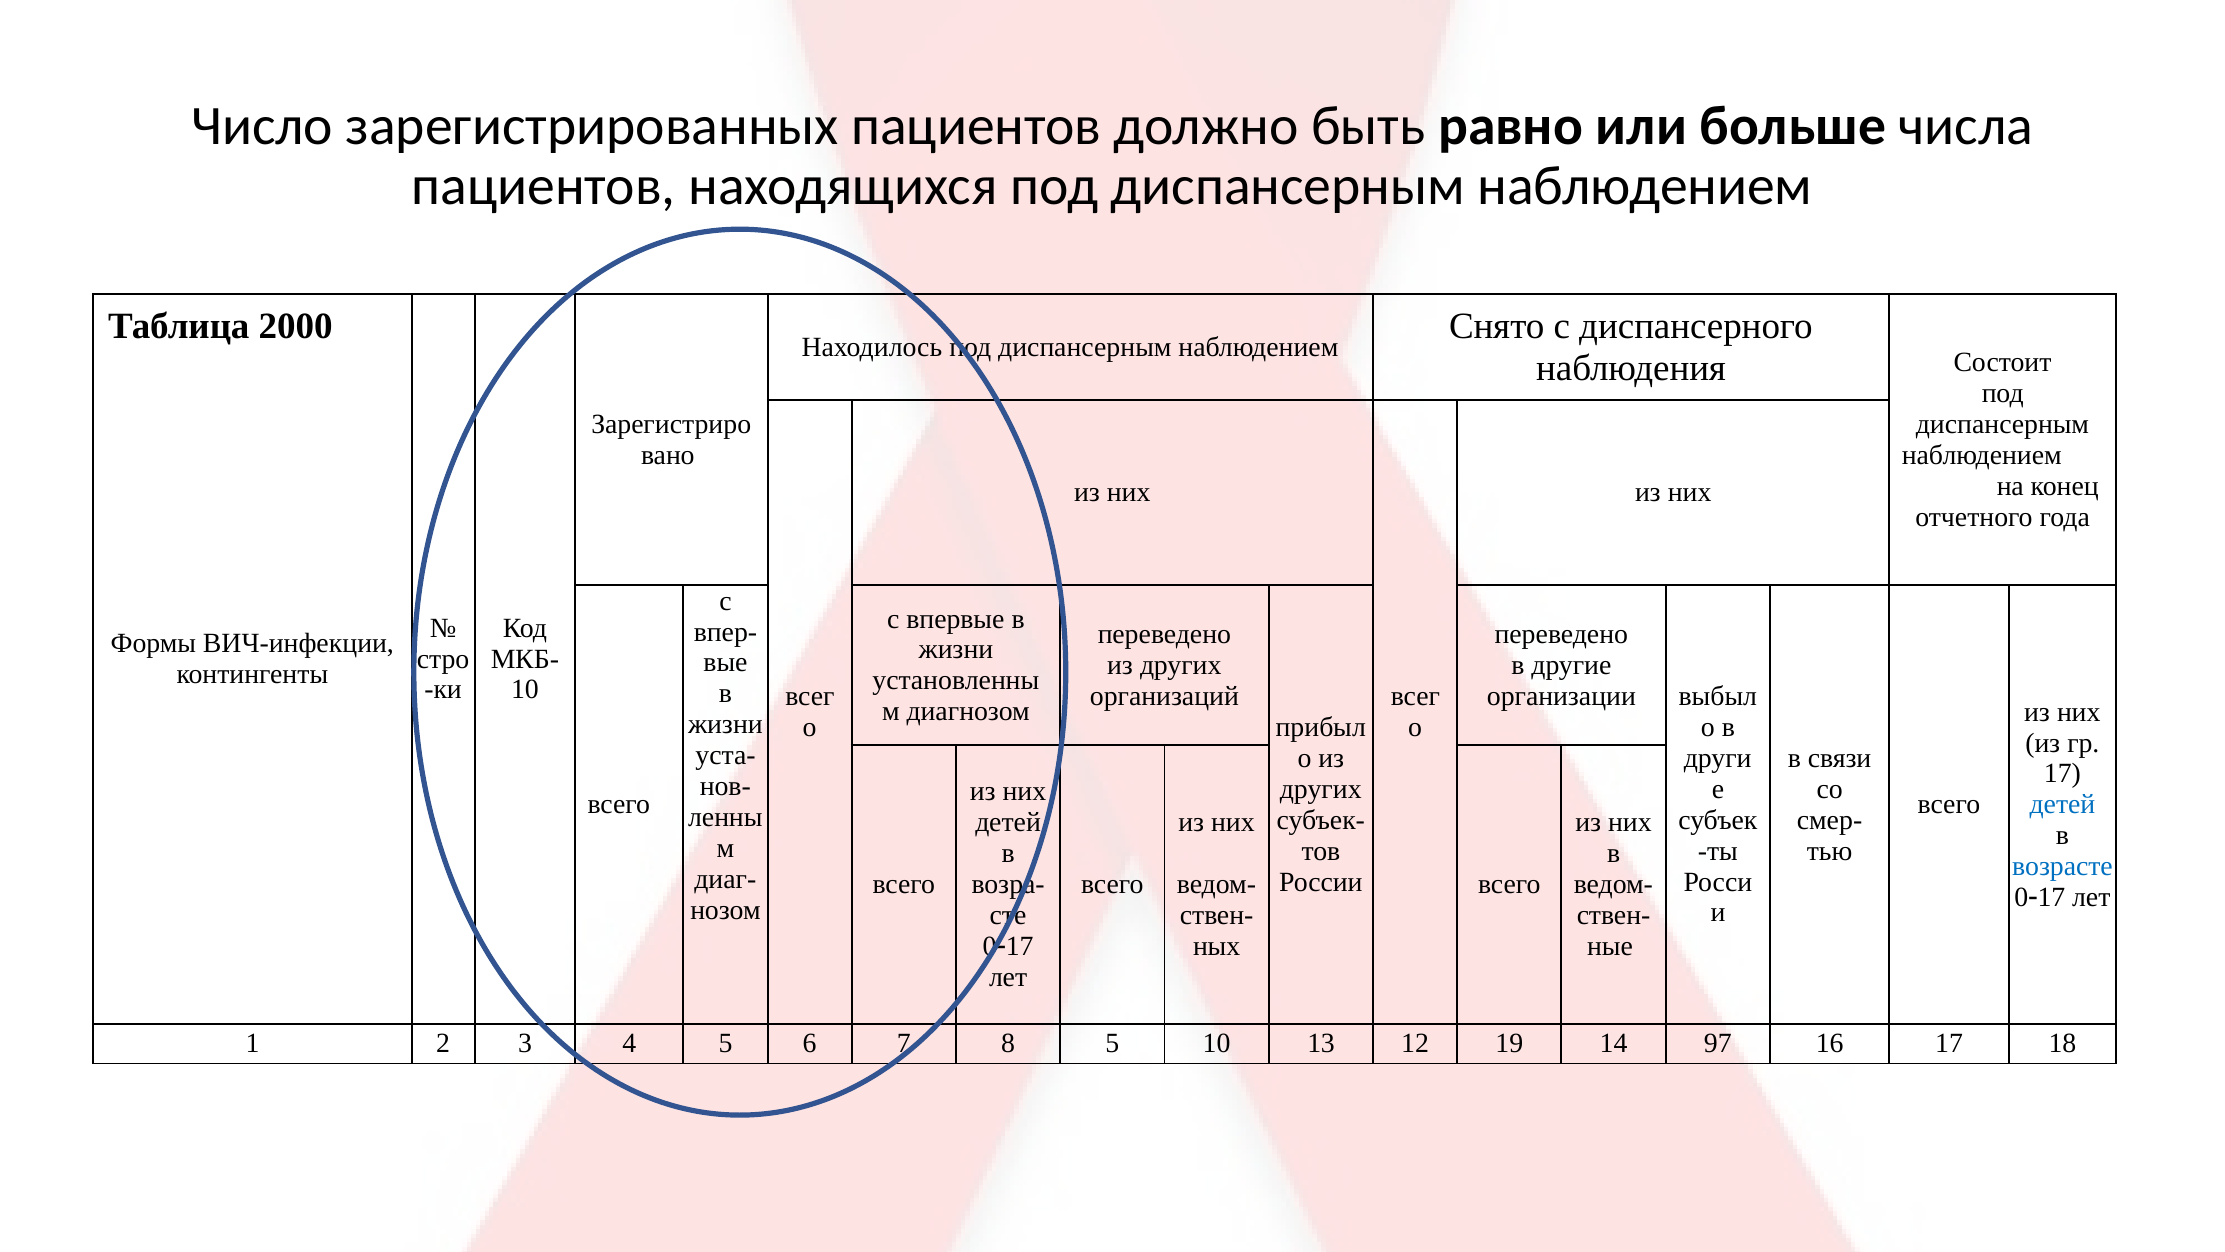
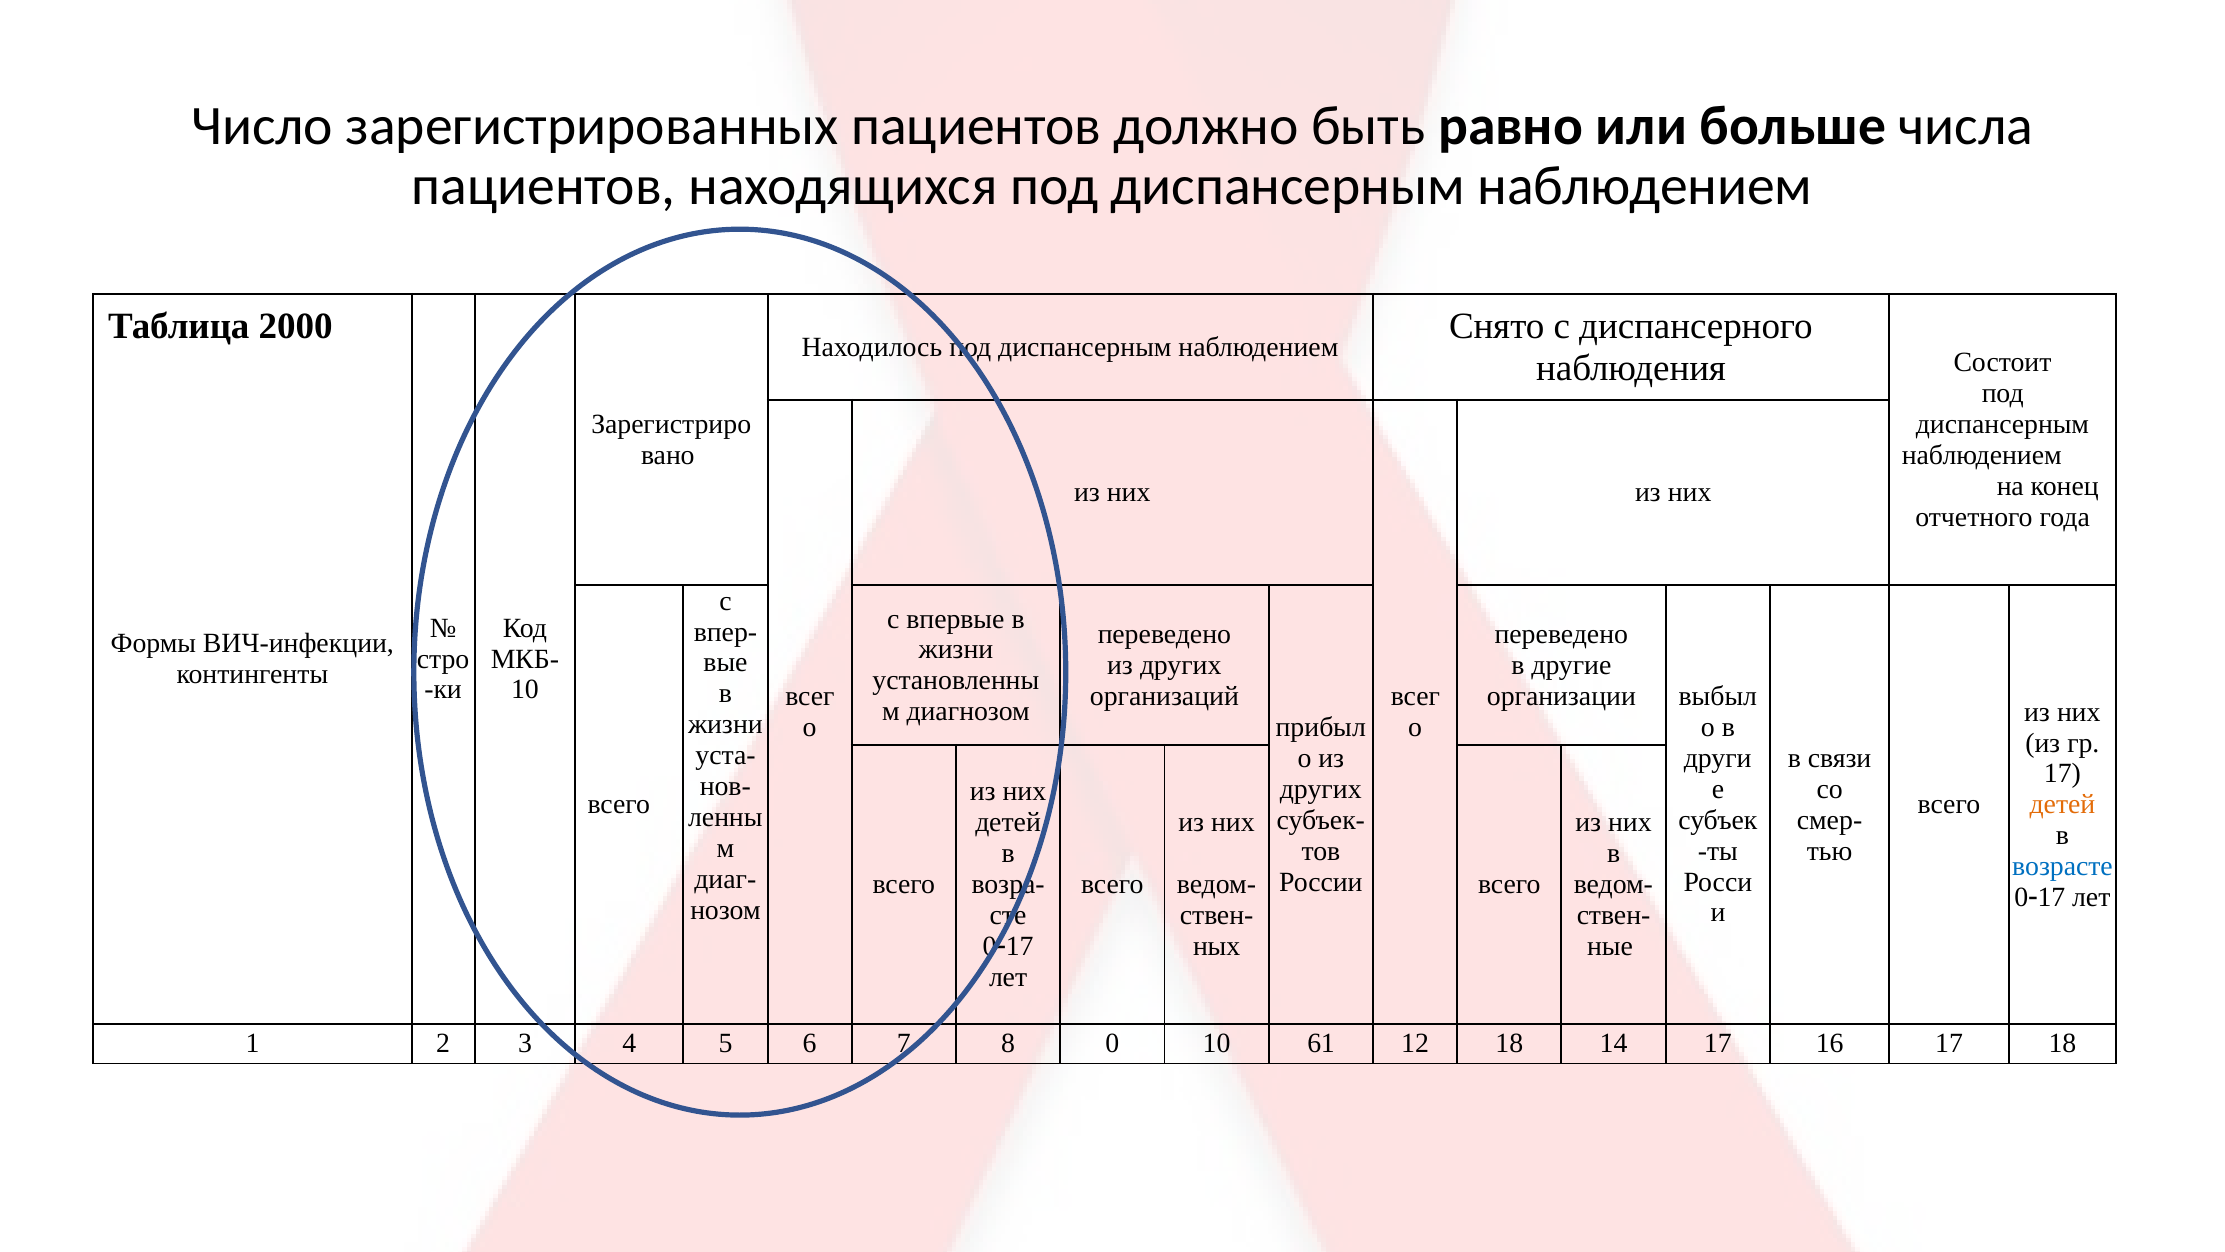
детей colour: blue -> orange (2062, 804)
8 5: 5 -> 0 (1112, 1043)
13: 13 -> 61 (1321, 1043)
12 19: 19 -> 18 (1509, 1043)
14 97: 97 -> 17 (1718, 1043)
